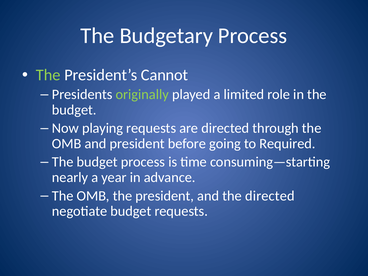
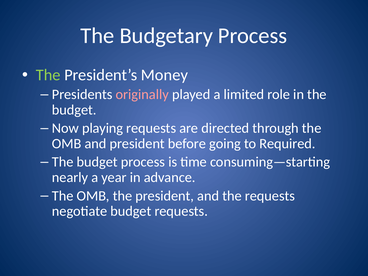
Cannot: Cannot -> Money (164, 75)
originally colour: light green -> pink (142, 94)
the directed: directed -> requests (270, 196)
